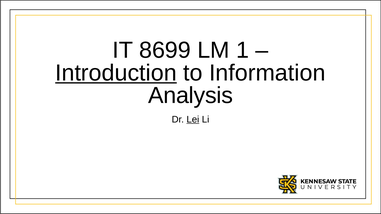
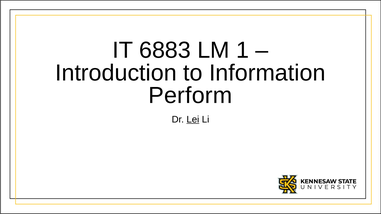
8699: 8699 -> 6883 (165, 50)
Introduction underline: present -> none (116, 73)
Analysis: Analysis -> Perform (190, 96)
